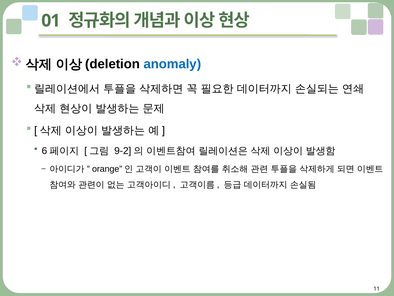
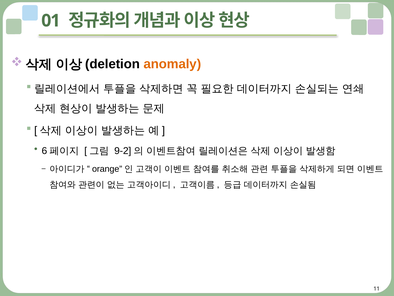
anomaly colour: blue -> orange (172, 64)
